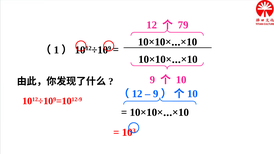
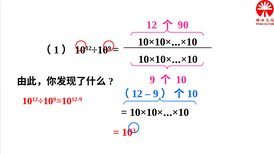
79: 79 -> 90 (183, 25)
